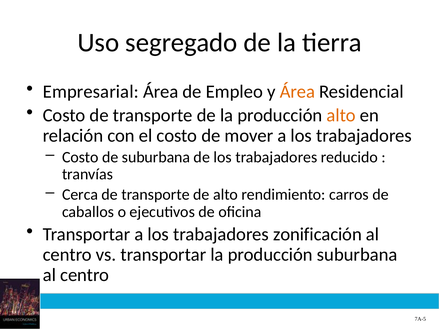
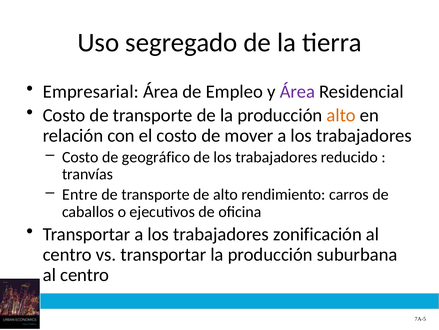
Área colour: orange -> purple (297, 92)
de suburbana: suburbana -> geográfico (156, 157)
Cerca: Cerca -> Entre (80, 194)
